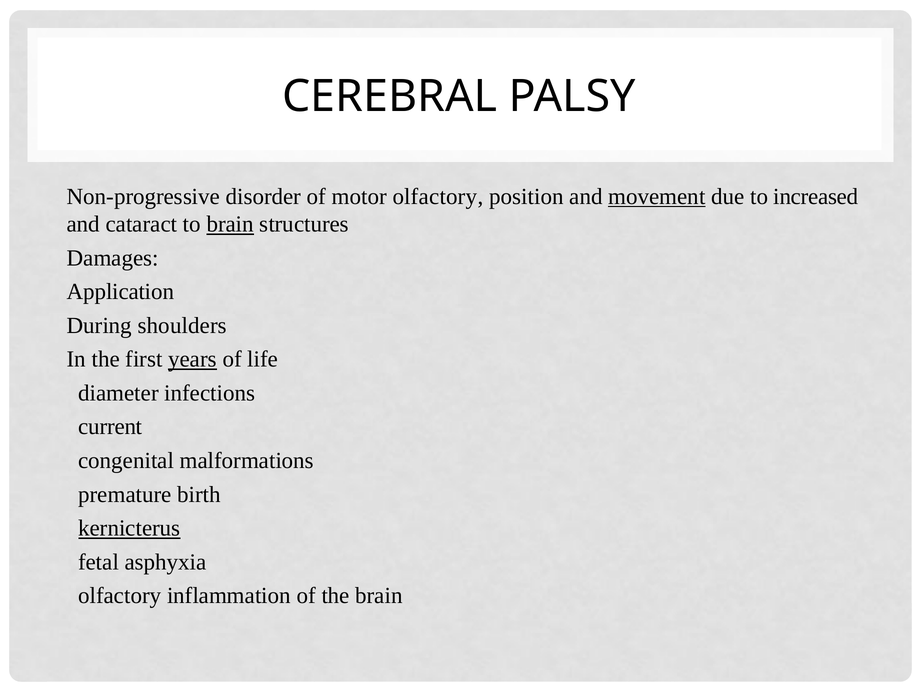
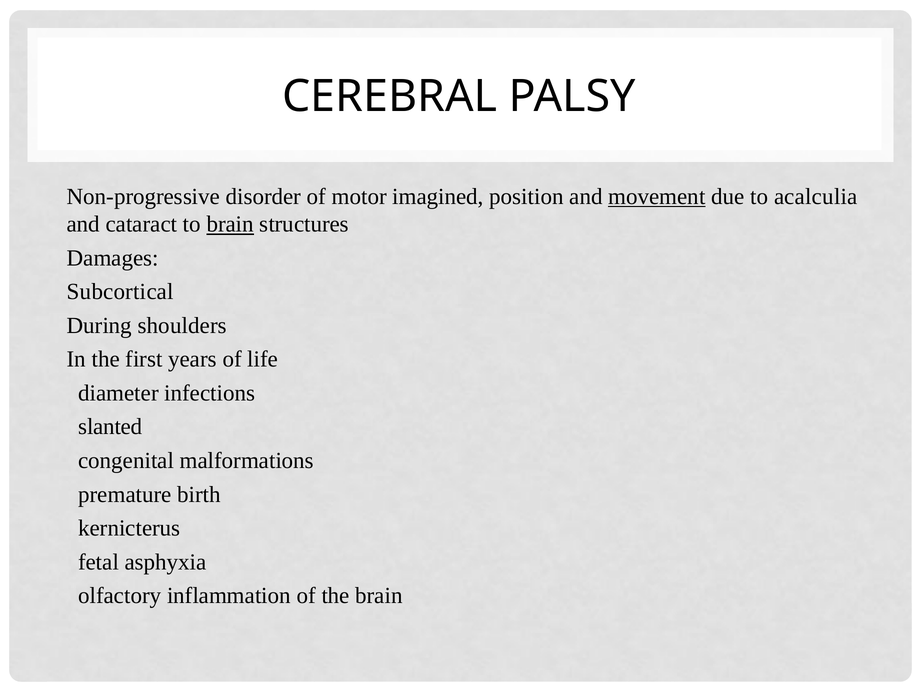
motor olfactory: olfactory -> imagined (438, 197)
increased: increased -> acalculia (816, 197)
Application: Application -> Subcortical (120, 292)
years underline: present -> none (192, 359)
current: current -> slanted (110, 427)
kernicterus underline: present -> none (129, 528)
